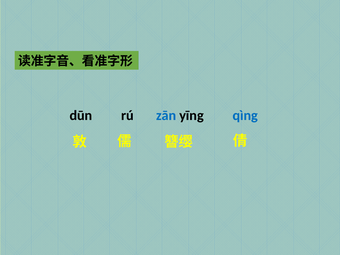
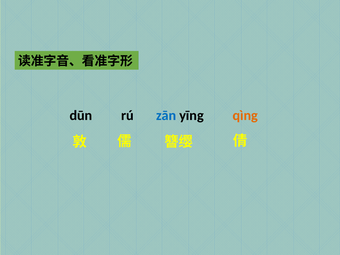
qìng colour: blue -> orange (245, 115)
